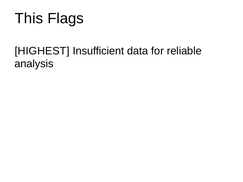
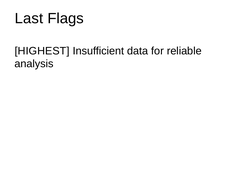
This: This -> Last (29, 18)
